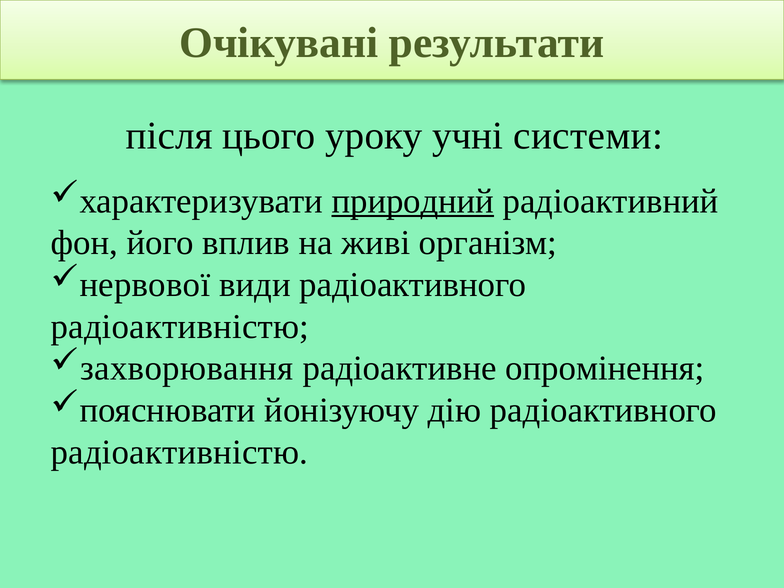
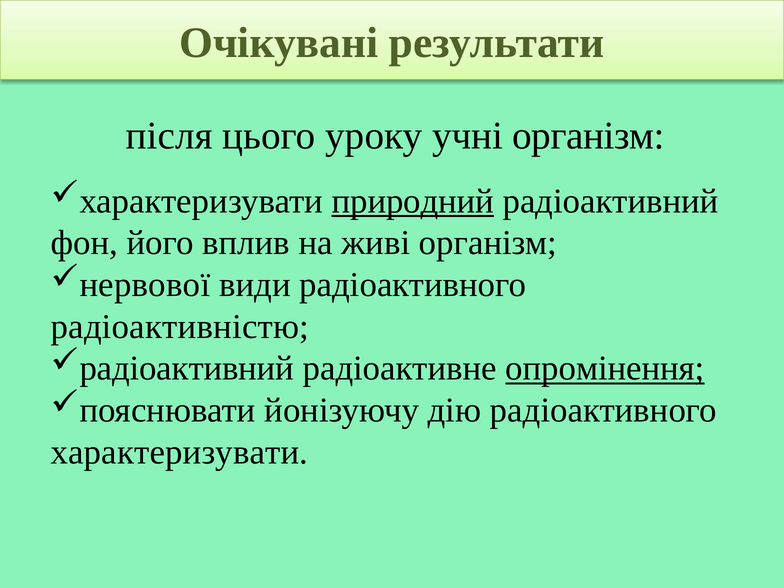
учні системи: системи -> організм (589, 136)
захворювання: захворювання -> радіоактивний (187, 368)
опромінення underline: none -> present (605, 368)
радіоактивністю: радіоактивністю -> характеризувати (179, 452)
